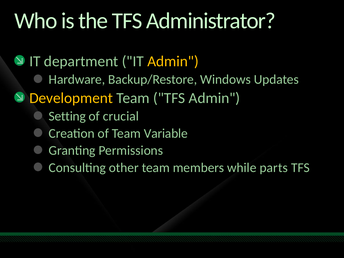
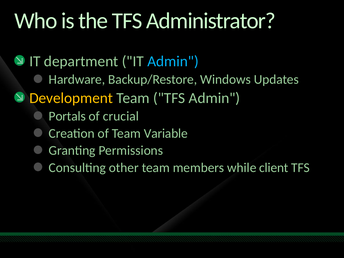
Admin colour: yellow -> light blue (173, 61)
Setting: Setting -> Portals (67, 116)
parts: parts -> client (274, 168)
